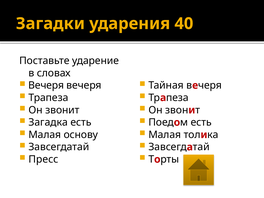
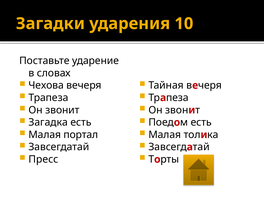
40: 40 -> 10 (184, 24)
Вечеря: Вечеря -> Чехова (46, 85)
основу: основу -> портал (81, 135)
